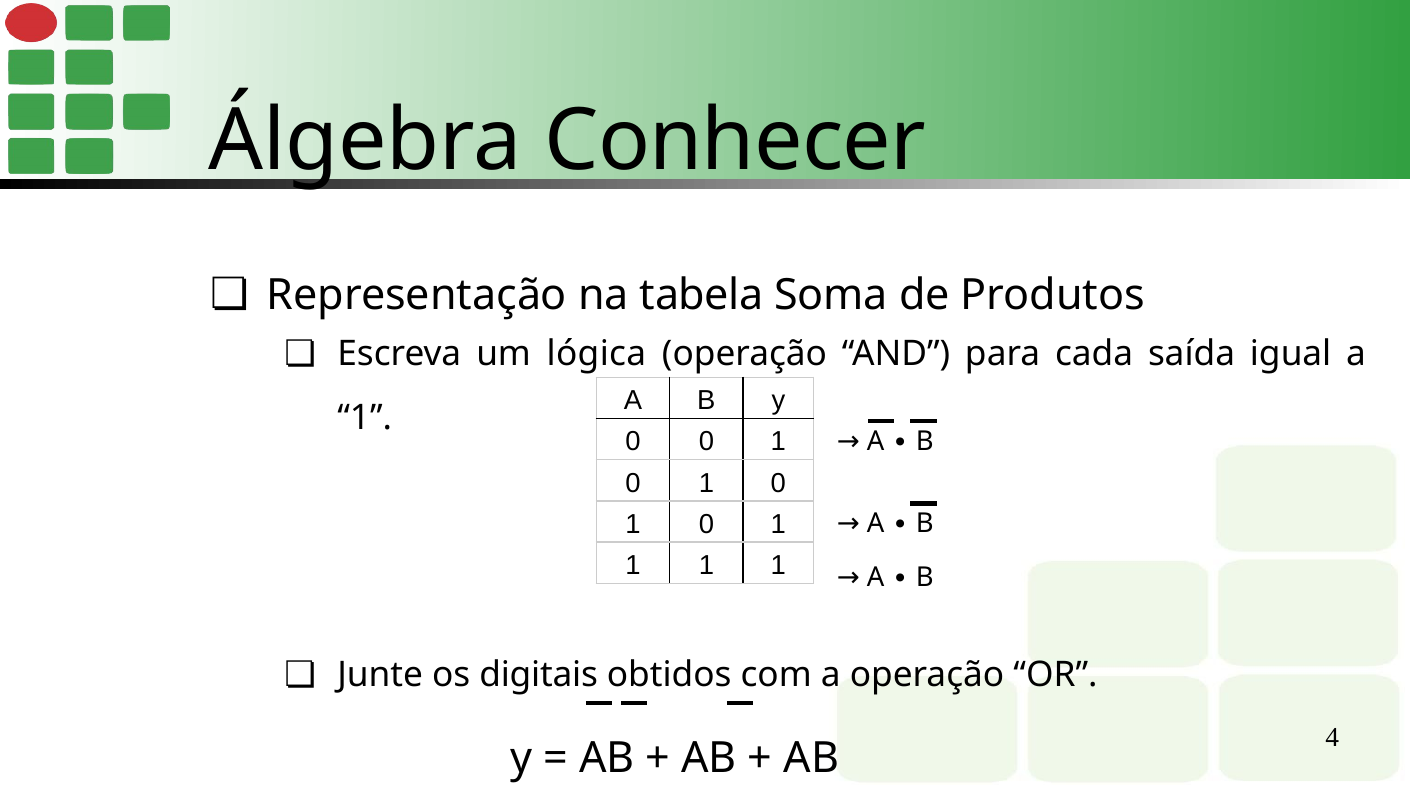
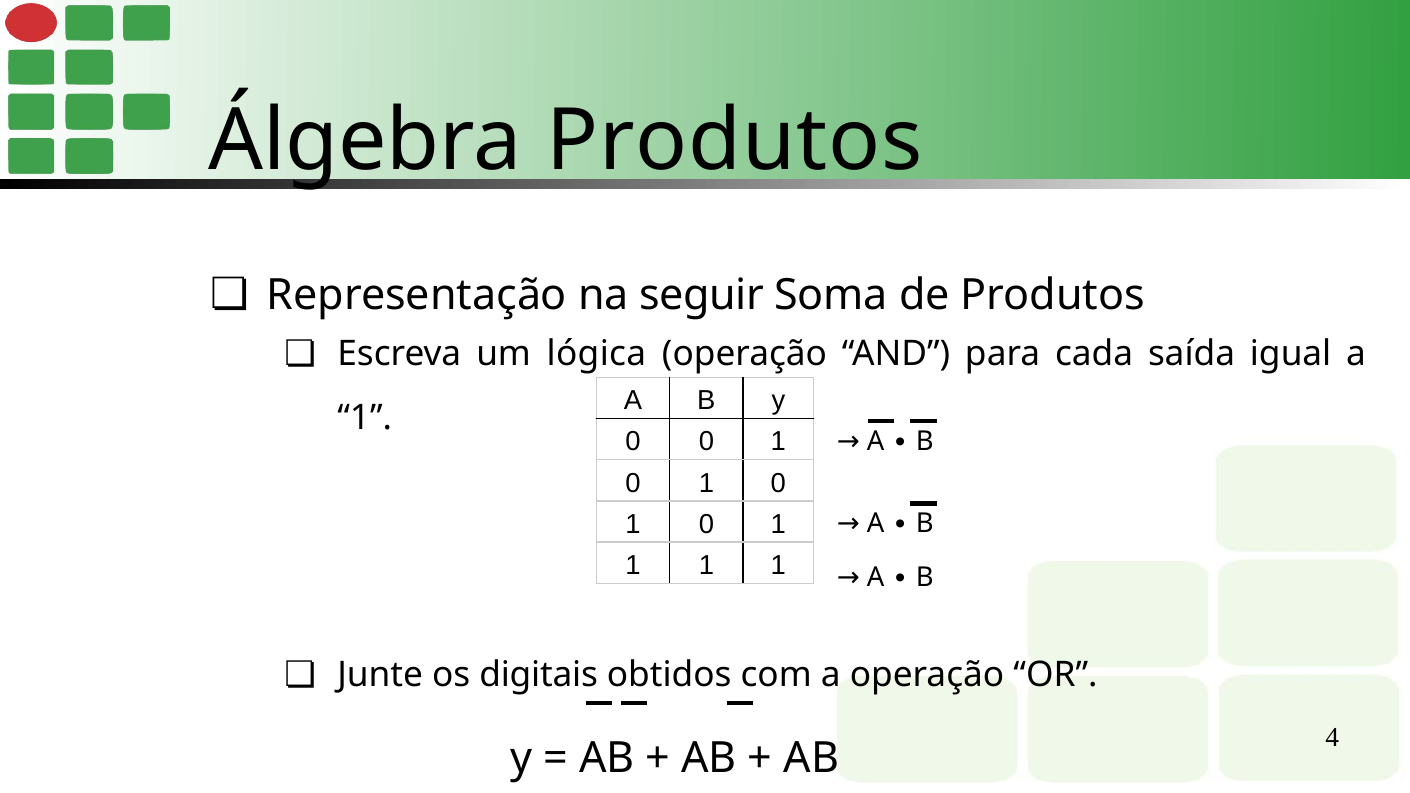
Álgebra Conhecer: Conhecer -> Produtos (734, 141)
tabela: tabela -> seguir (702, 295)
